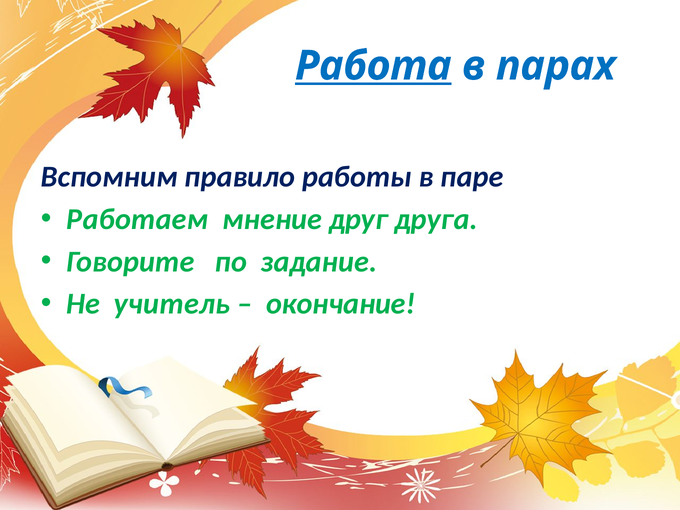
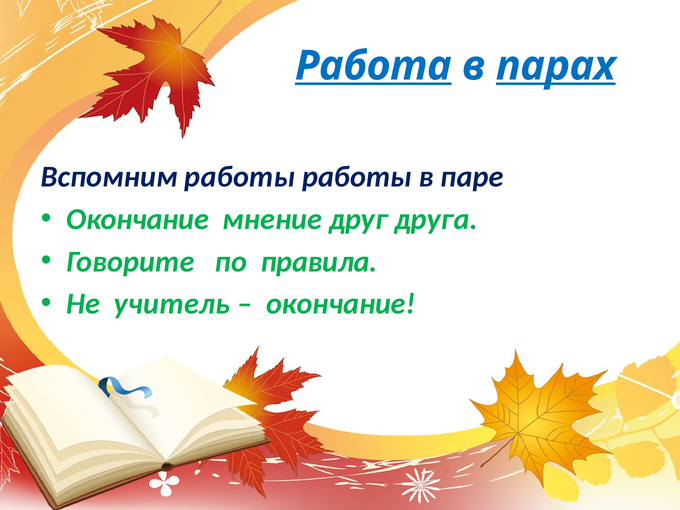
парах underline: none -> present (556, 66)
Вспомним правило: правило -> работы (240, 177)
Работаем: Работаем -> Окончание (138, 219)
задание: задание -> правила (319, 262)
